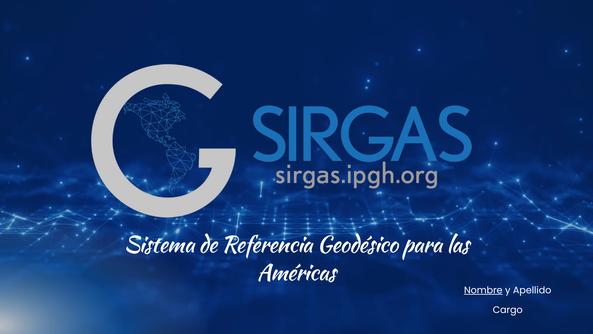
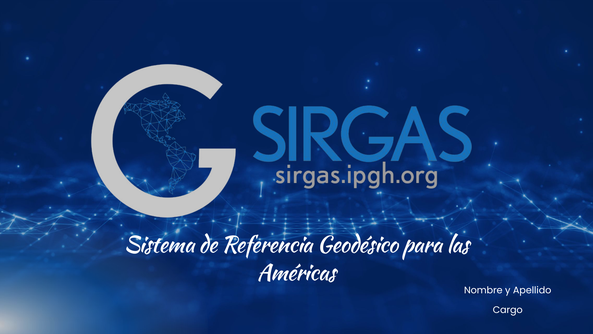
Nombre underline: present -> none (483, 290)
